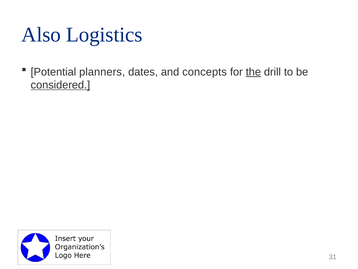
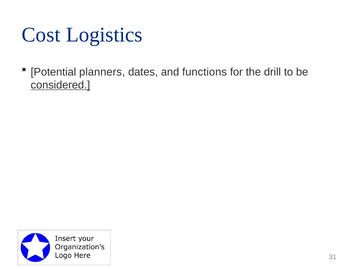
Also: Also -> Cost (41, 35)
concepts: concepts -> functions (205, 72)
the underline: present -> none (253, 72)
